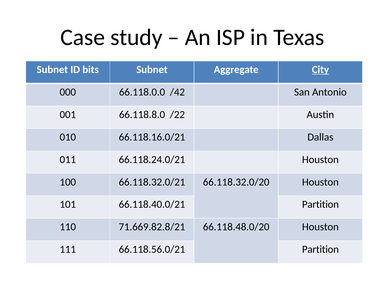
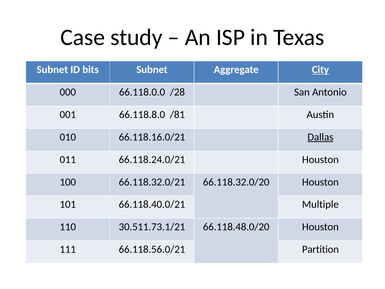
/42: /42 -> /28 (177, 92)
/22: /22 -> /81 (177, 114)
Dallas underline: none -> present (320, 137)
66.118.40.0/21 Partition: Partition -> Multiple (320, 204)
71.669.82.8/21: 71.669.82.8/21 -> 30.511.73.1/21 (152, 227)
